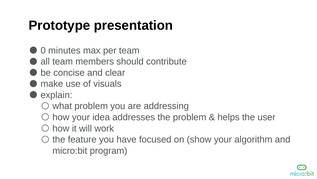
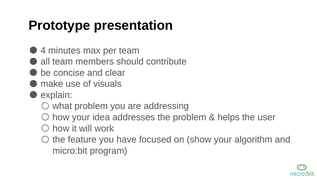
0: 0 -> 4 (43, 50)
